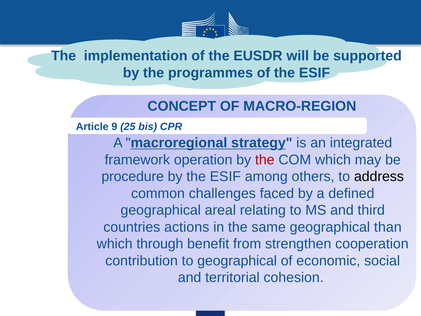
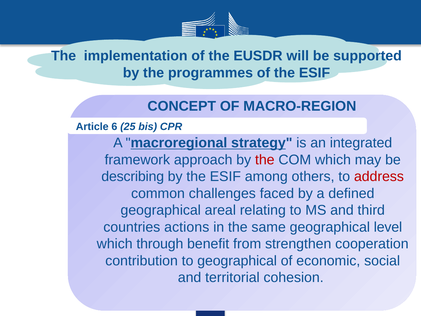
9: 9 -> 6 (114, 126)
operation: operation -> approach (203, 160)
procedure: procedure -> describing (133, 176)
address colour: black -> red (379, 176)
than: than -> level (388, 227)
